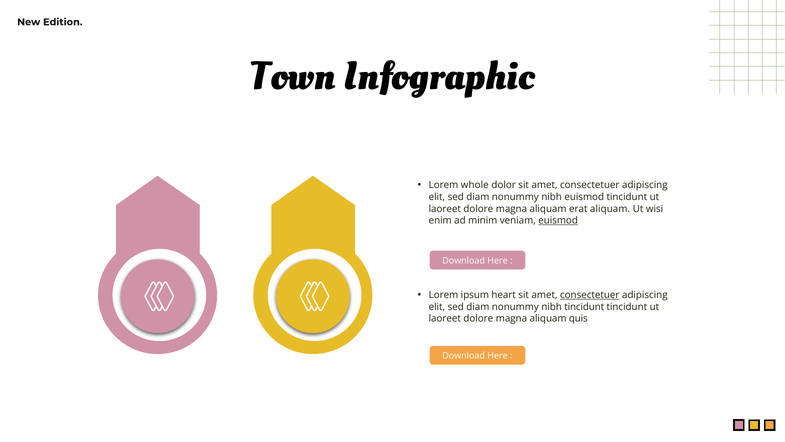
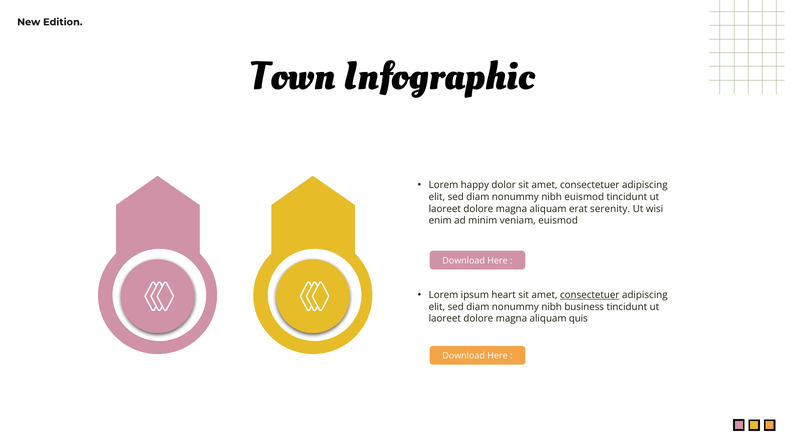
whole: whole -> happy (475, 185)
erat aliquam: aliquam -> serenity (610, 209)
euismod underline: present -> none (558, 220)
nibh tincidunt: tincidunt -> business (584, 307)
